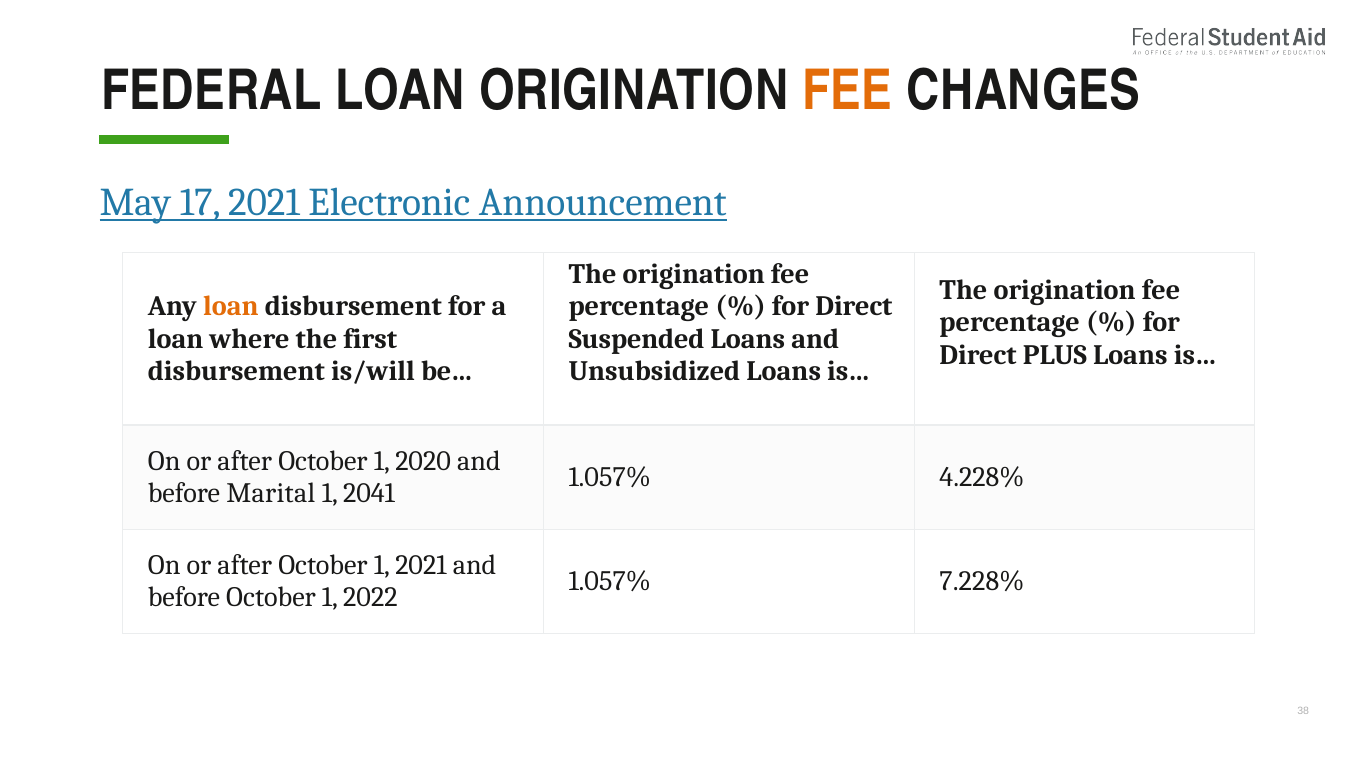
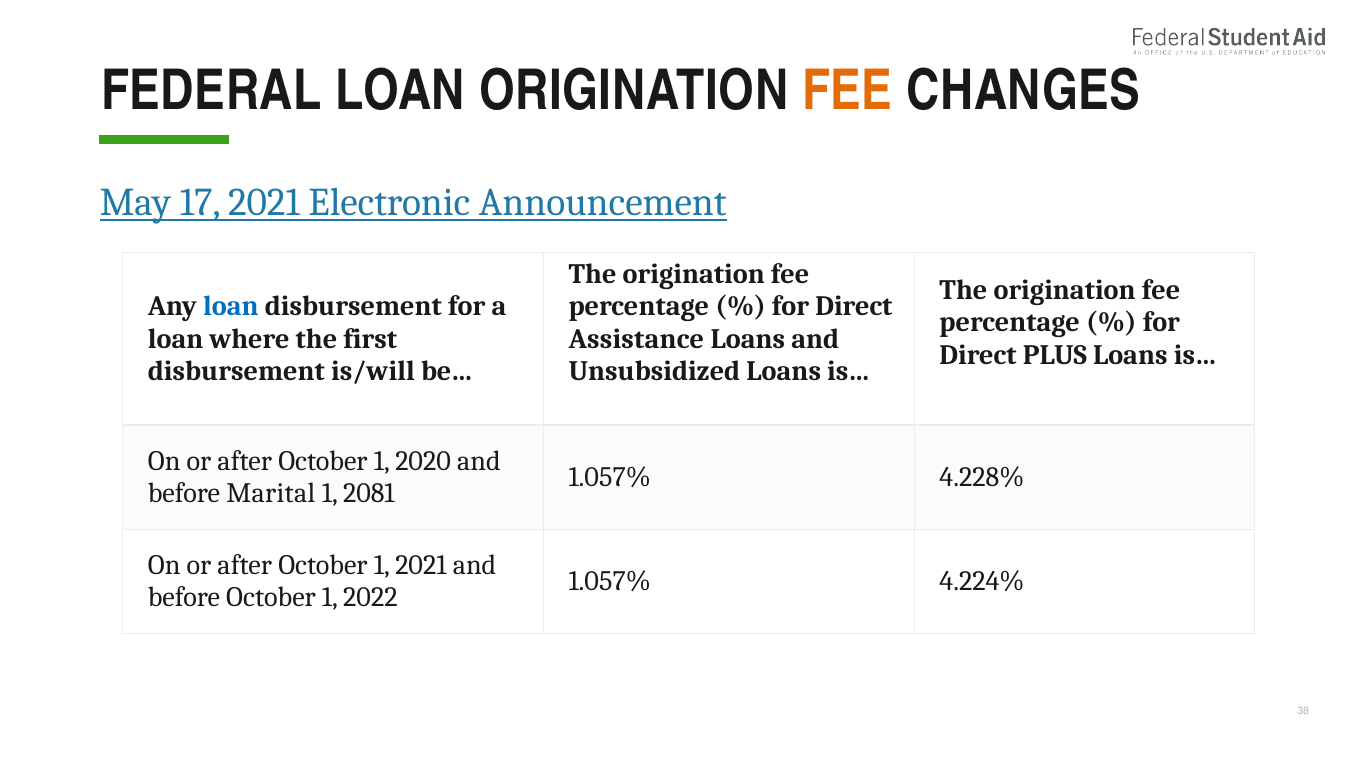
loan colour: orange -> blue (231, 306)
Suspended: Suspended -> Assistance (636, 339)
2041: 2041 -> 2081 (369, 493)
7.228%: 7.228% -> 4.224% (982, 581)
